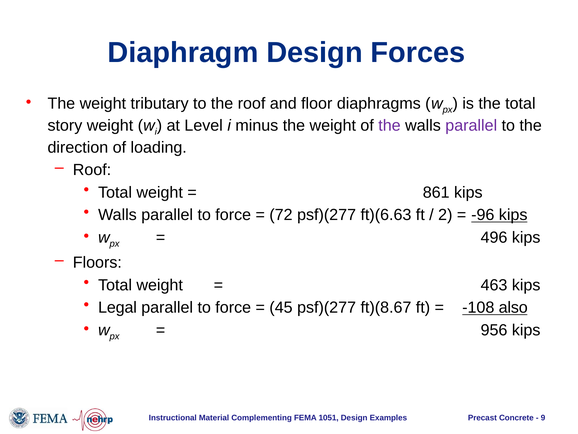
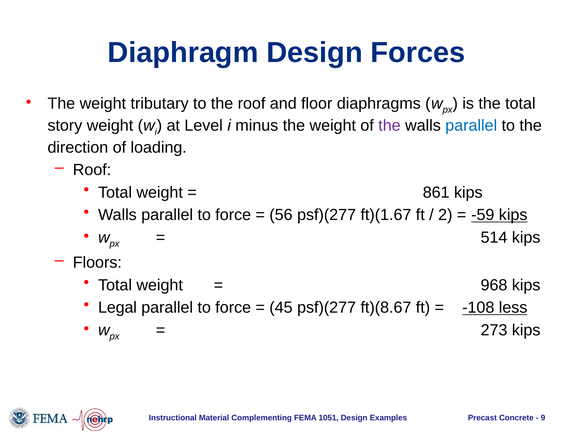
parallel colour: purple -> blue (471, 125)
72: 72 -> 56 (281, 215)
ft)(6.63: ft)(6.63 -> ft)(1.67 (386, 215)
-96: -96 -> -59 (483, 215)
496: 496 -> 514 (494, 237)
463: 463 -> 968 (494, 285)
also: also -> less (513, 307)
956: 956 -> 273 (494, 330)
